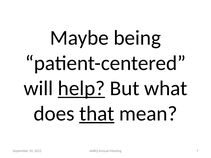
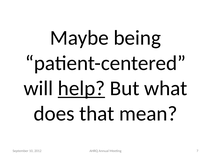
that underline: present -> none (97, 114)
